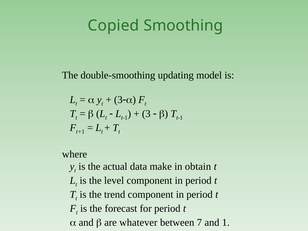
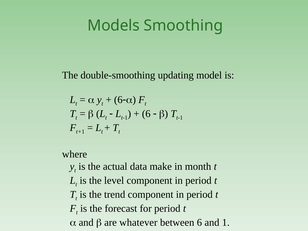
Copied: Copied -> Models (114, 25)
3: 3 -> 6 (118, 100)
3: 3 -> 6 (146, 114)
obtain: obtain -> month (198, 166)
between 7: 7 -> 6 (199, 223)
